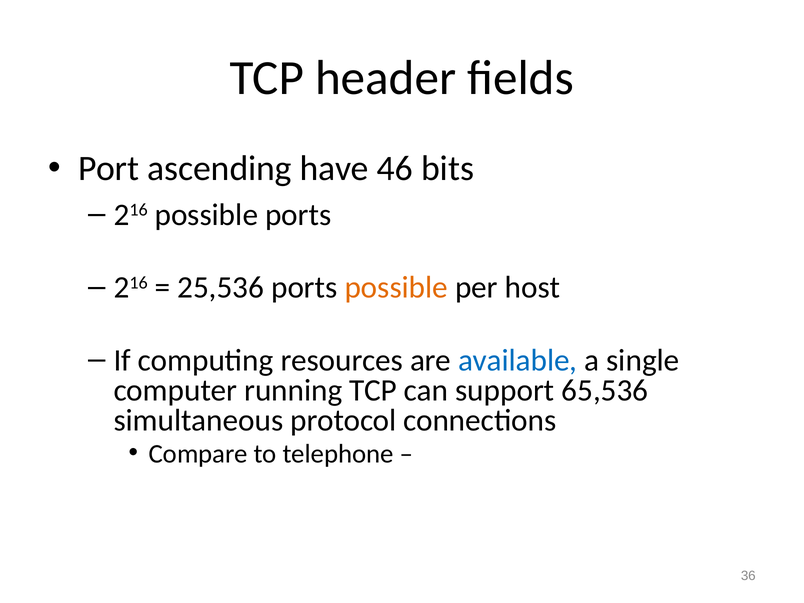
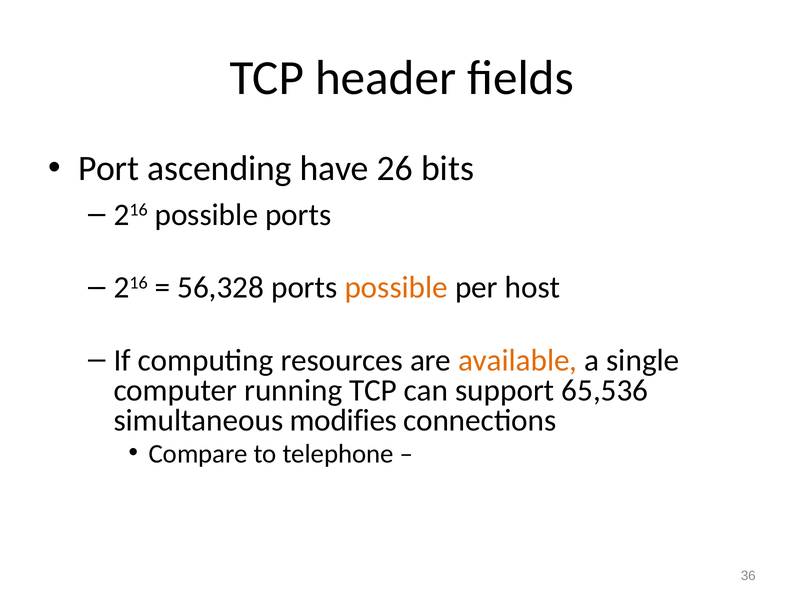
46: 46 -> 26 (395, 169)
25,536: 25,536 -> 56,328 (221, 288)
available colour: blue -> orange (518, 360)
protocol: protocol -> modifies (343, 420)
